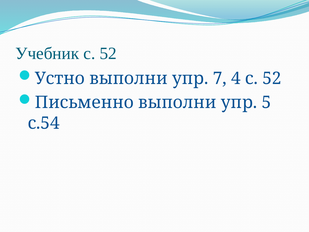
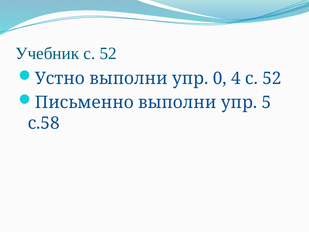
7: 7 -> 0 (220, 78)
с.54: с.54 -> с.58 (44, 123)
